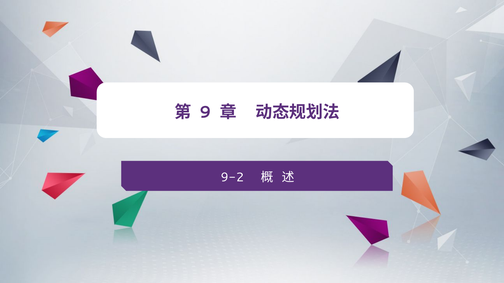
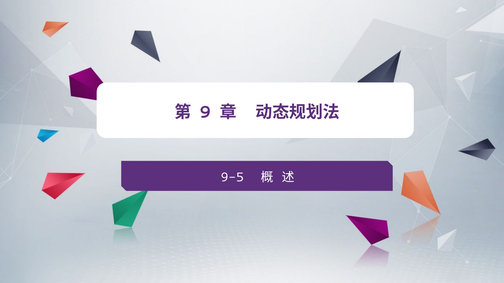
9-2: 9-2 -> 9-5 (232, 178)
